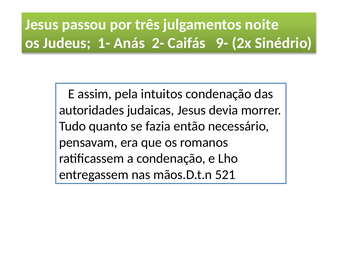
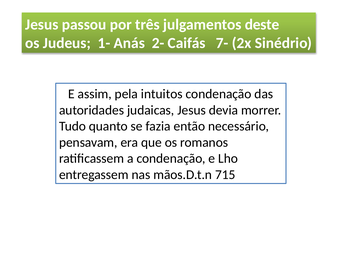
noite: noite -> deste (262, 25)
9-: 9- -> 7- (222, 43)
521: 521 -> 715 (225, 174)
